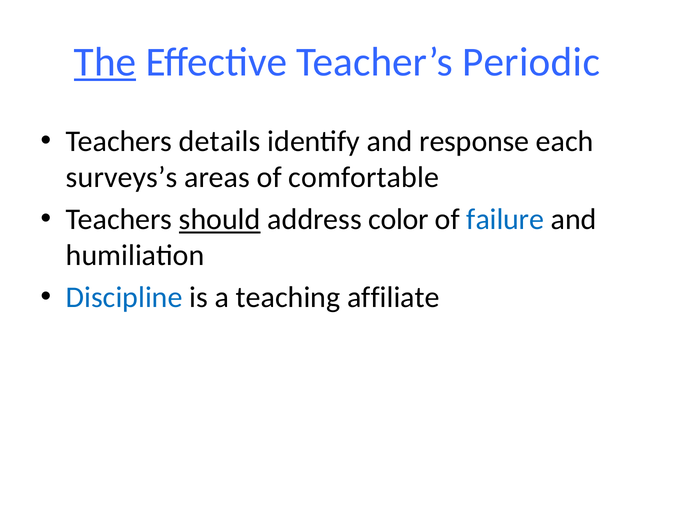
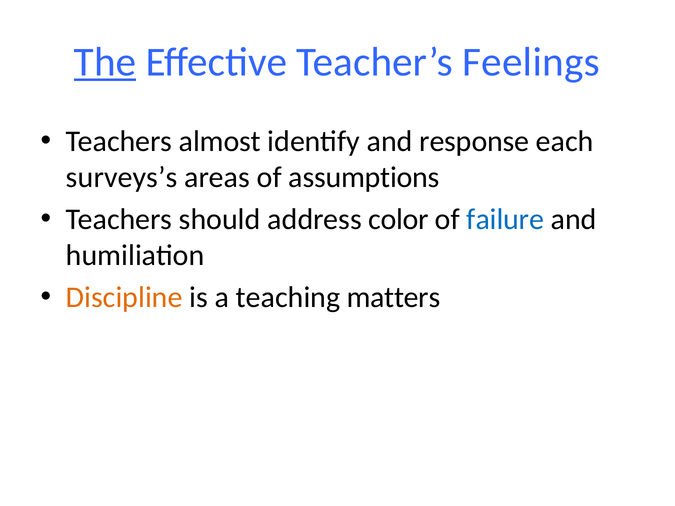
Periodic: Periodic -> Feelings (531, 62)
details: details -> almost (220, 142)
comfortable: comfortable -> assumptions (364, 178)
should underline: present -> none (220, 220)
Discipline colour: blue -> orange (124, 298)
affiliate: affiliate -> matters (394, 298)
